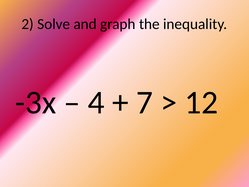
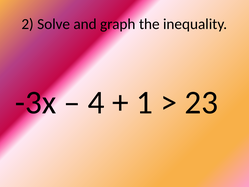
7: 7 -> 1 (145, 102)
12: 12 -> 23 (201, 102)
